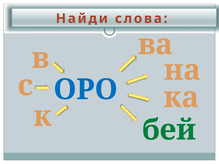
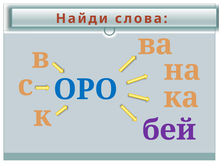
бей colour: green -> purple (169, 130)
